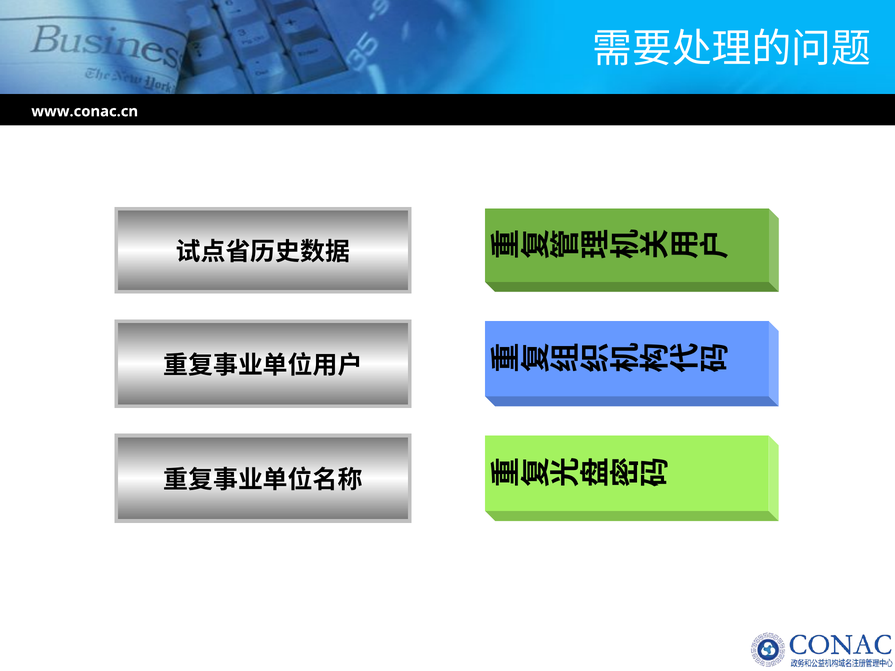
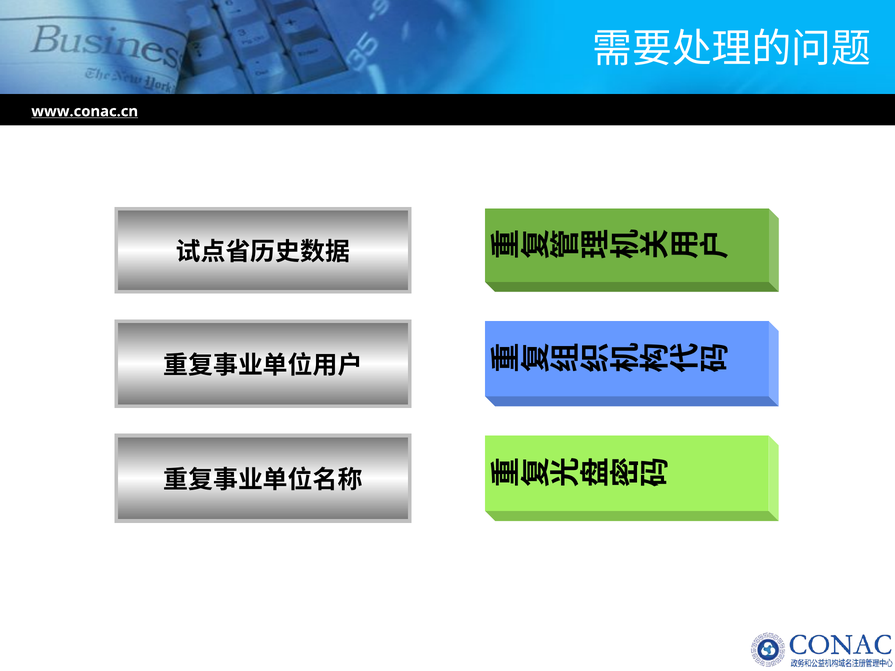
www.conac.cn underline: none -> present (85, 111)
